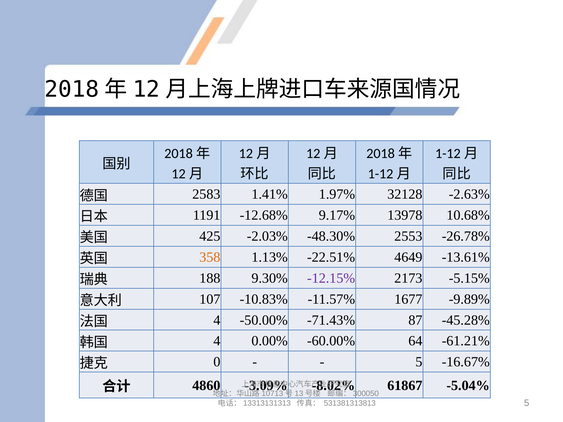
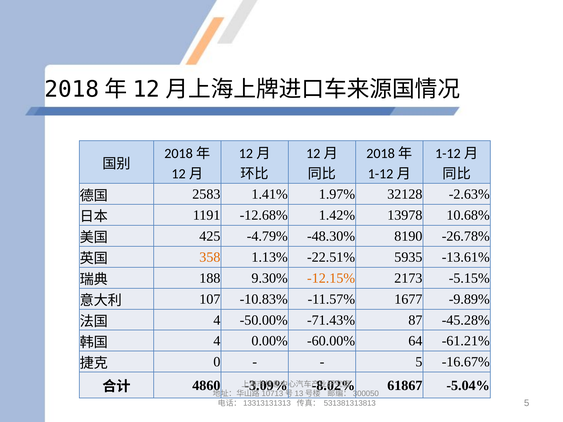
9.17%: 9.17% -> 1.42% (337, 215)
-2.03%: -2.03% -> -4.79% (267, 236)
2553: 2553 -> 8190 (408, 236)
4649: 4649 -> 5935 (408, 257)
-12.15% colour: purple -> orange (331, 278)
